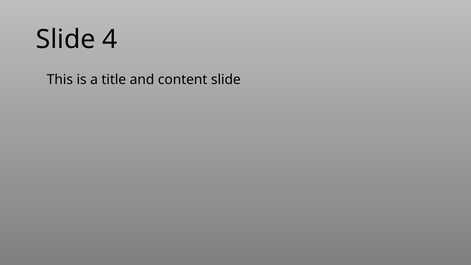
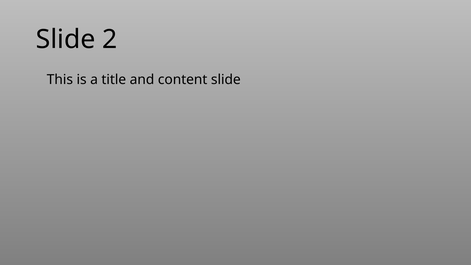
4: 4 -> 2 (110, 40)
